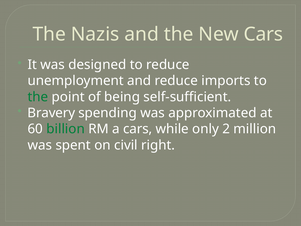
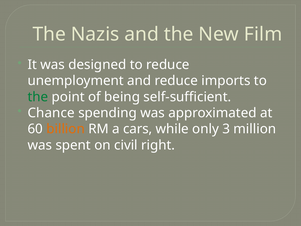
New Cars: Cars -> Film (263, 34)
Bravery: Bravery -> Chance (51, 113)
billion colour: green -> orange (66, 129)
2: 2 -> 3 (226, 129)
